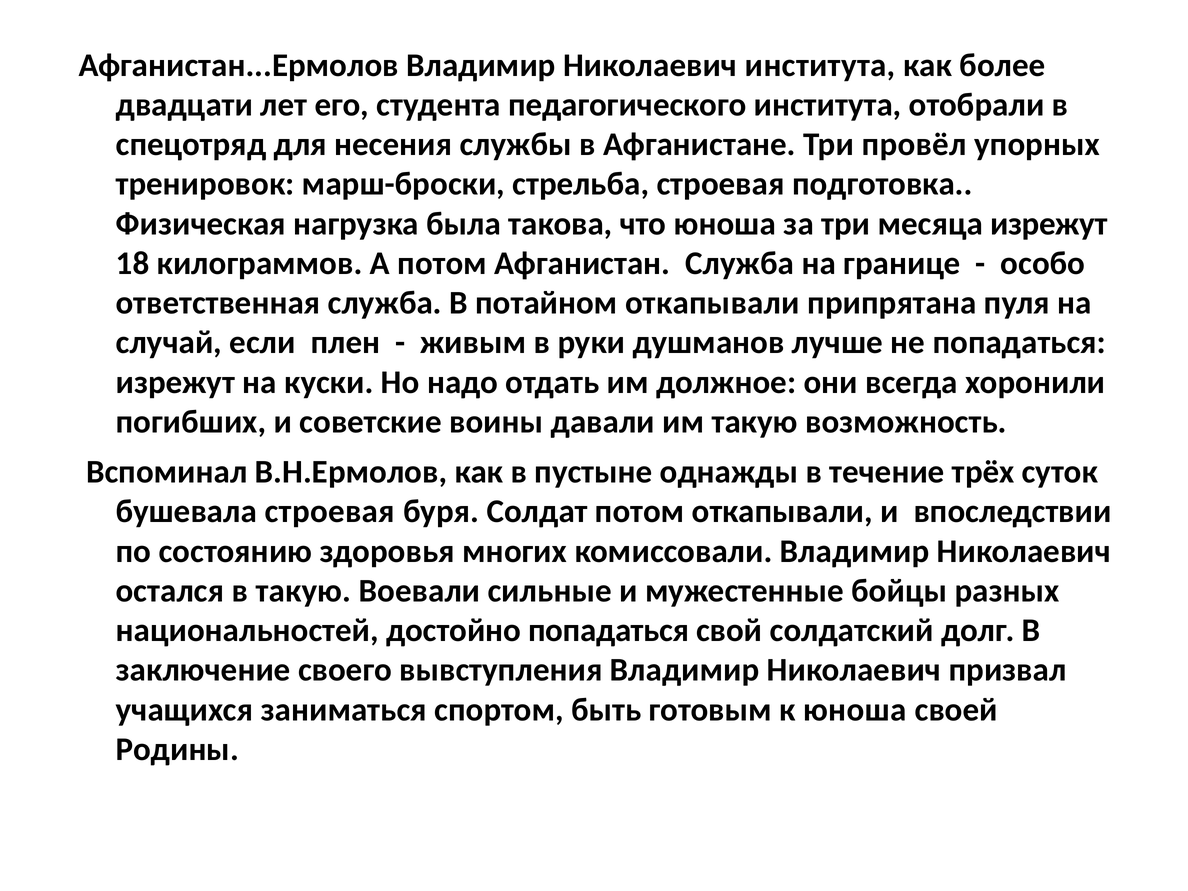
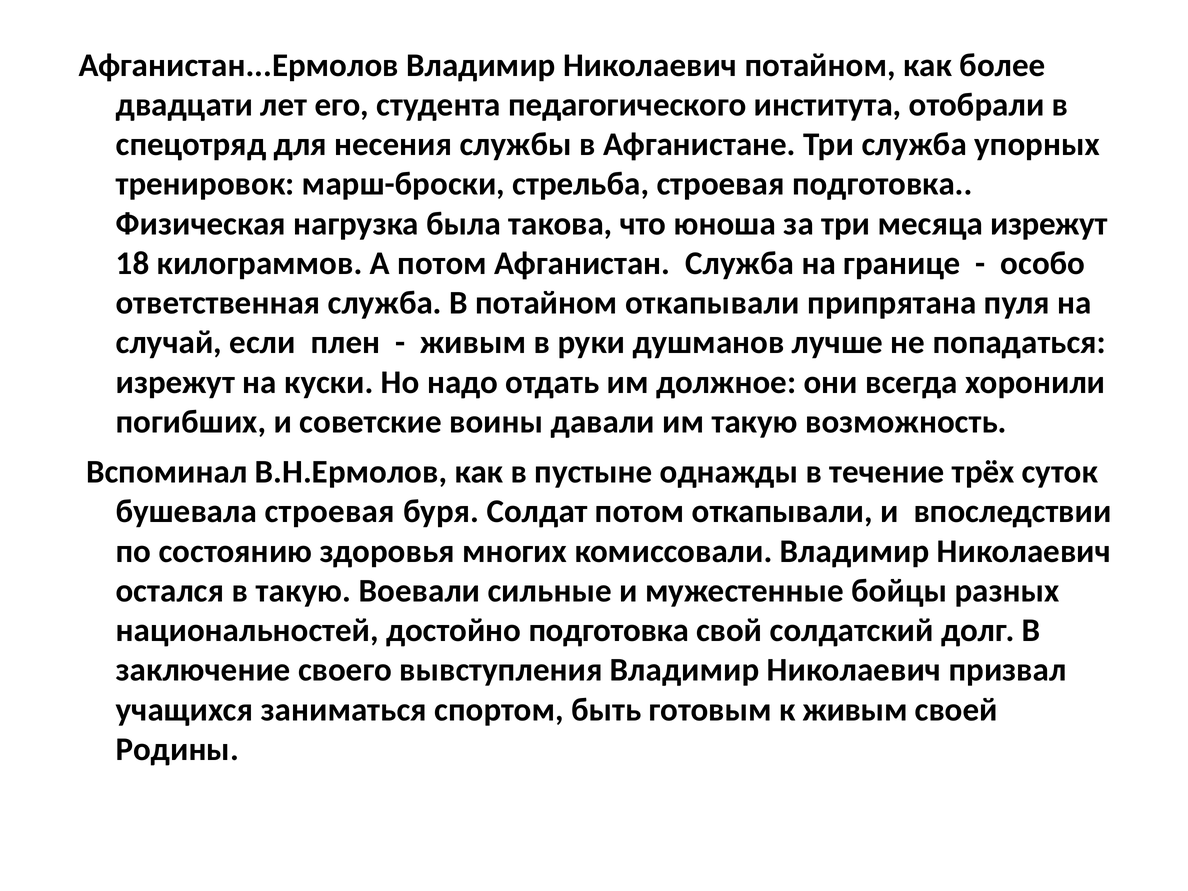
Николаевич института: института -> потайном (820, 65)
Три провёл: провёл -> служба (914, 144)
достойно попадаться: попадаться -> подготовка (609, 630)
к юноша: юноша -> живым (855, 710)
